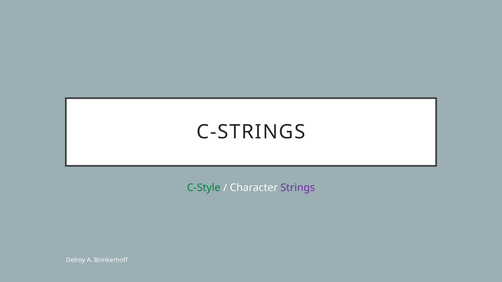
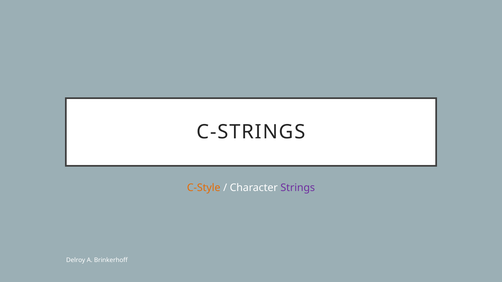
C-Style colour: green -> orange (204, 188)
